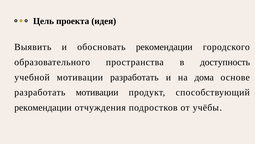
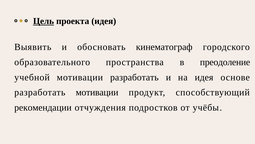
Цель underline: none -> present (44, 21)
обосновать рекомендации: рекомендации -> кинематограф (164, 47)
доступность: доступность -> преодоление (225, 62)
на дома: дома -> идея (204, 77)
